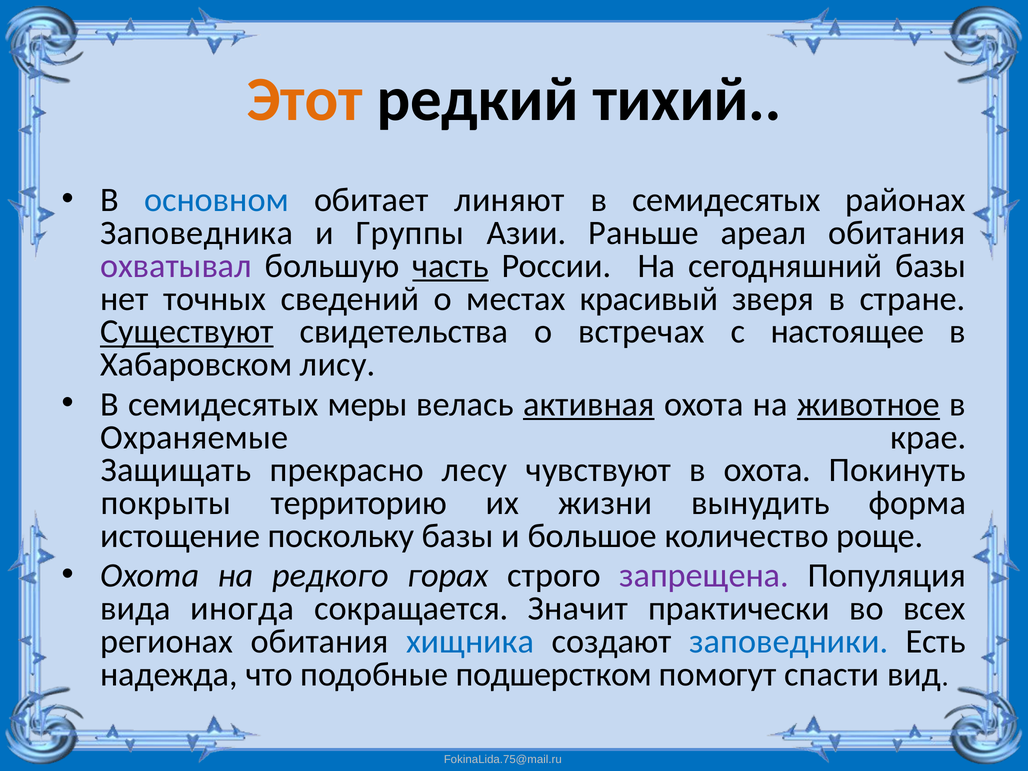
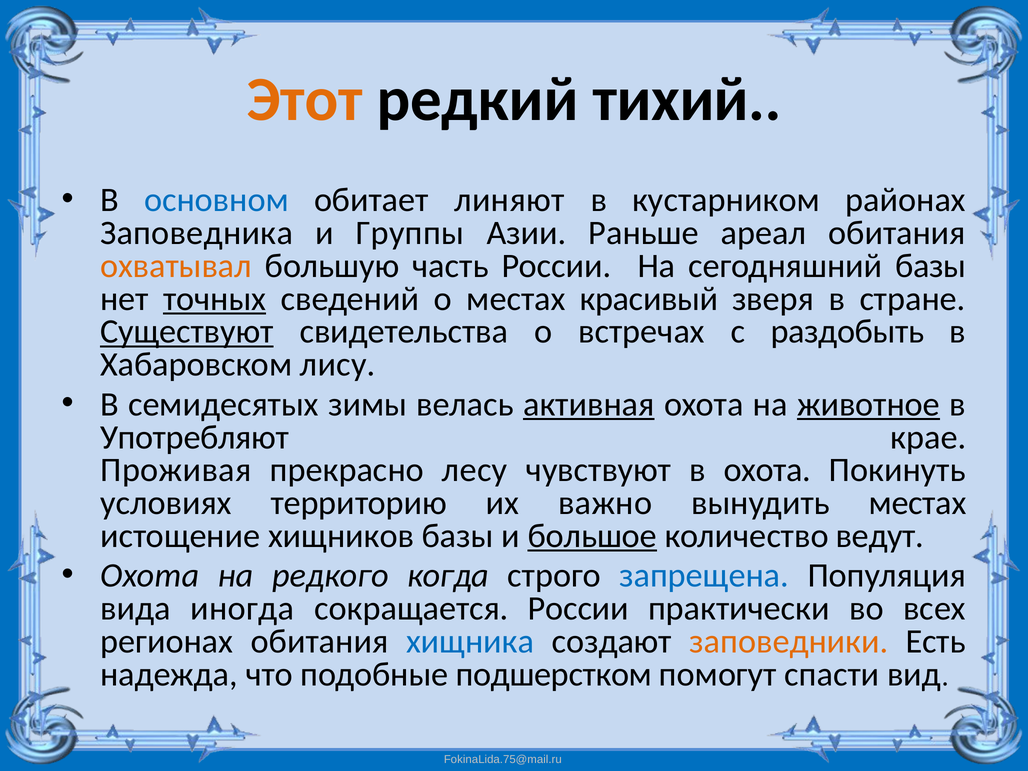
семидесятых: семидесятых -> кустарником (726, 200)
охватывал colour: purple -> orange (176, 266)
часть underline: present -> none (451, 266)
точных underline: none -> present (215, 299)
настоящее: настоящее -> раздобыть (847, 332)
меры: меры -> зимы (368, 404)
Охраняемые: Охраняемые -> Употребляют (194, 437)
Защищать: Защищать -> Проживая (176, 470)
покрыты: покрыты -> условиях (166, 503)
жизни: жизни -> важно (605, 503)
вынудить форма: форма -> местах (918, 503)
поскольку: поскольку -> хищников (341, 536)
большое underline: none -> present (592, 536)
роще: роще -> ведут (880, 536)
горах: горах -> когда (448, 576)
запрещена colour: purple -> blue (704, 576)
сокращается Значит: Значит -> России (578, 609)
заповедники colour: blue -> orange (789, 641)
